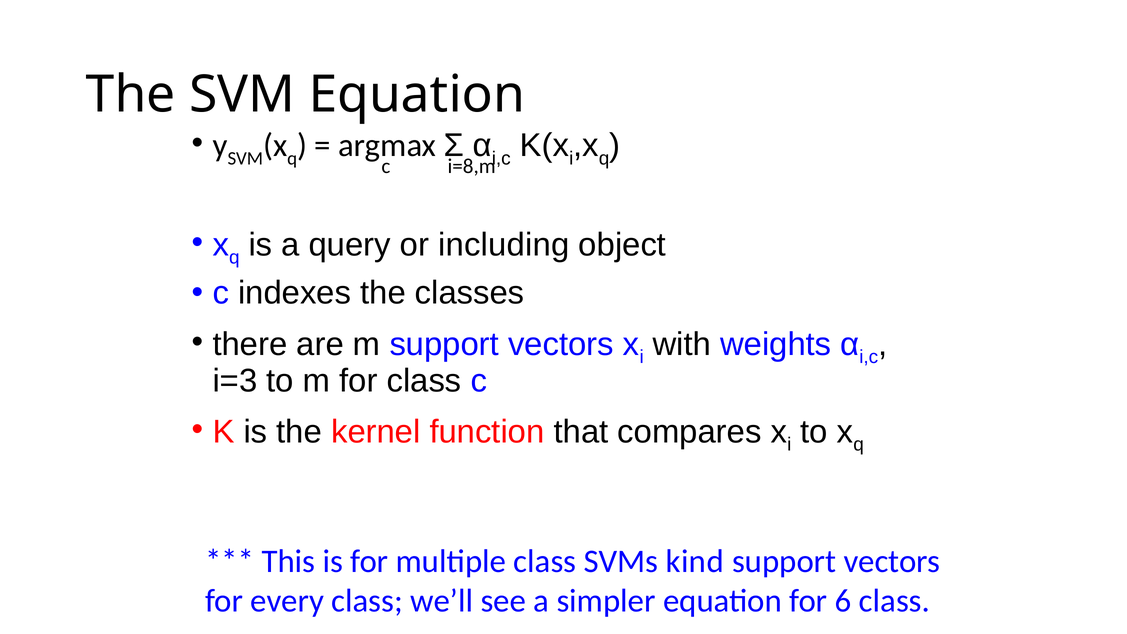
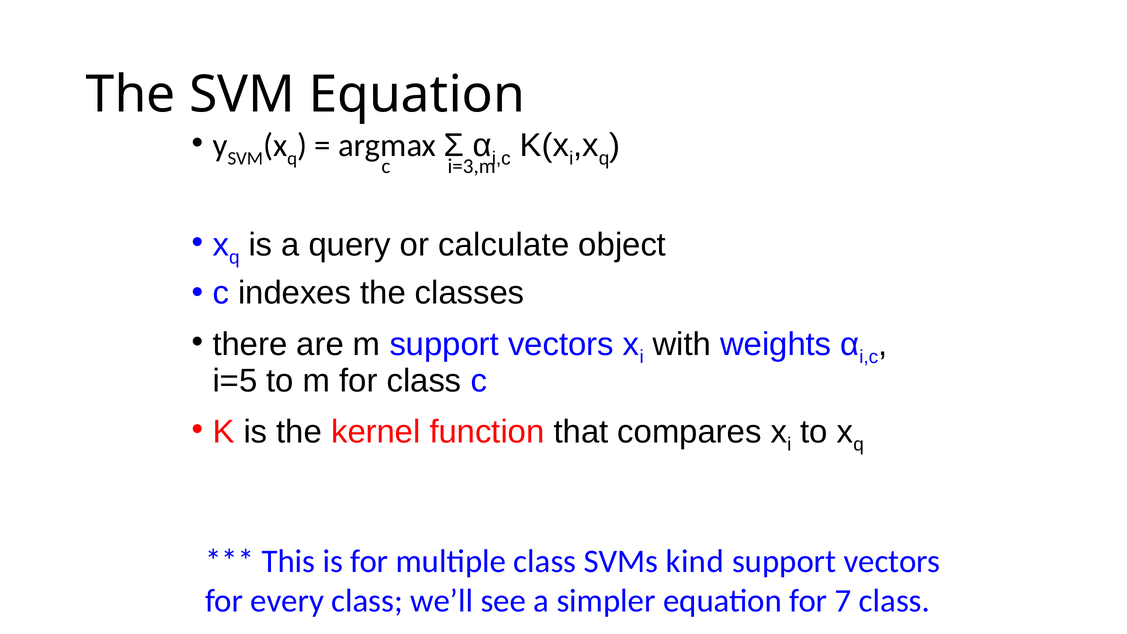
i=8,m: i=8,m -> i=3,m (472, 166)
including: including -> calculate (504, 245)
i=3: i=3 -> i=5 (235, 381)
6: 6 -> 7 (843, 601)
